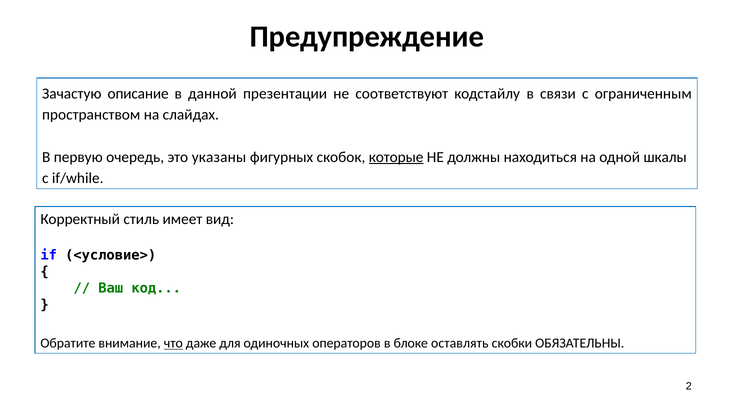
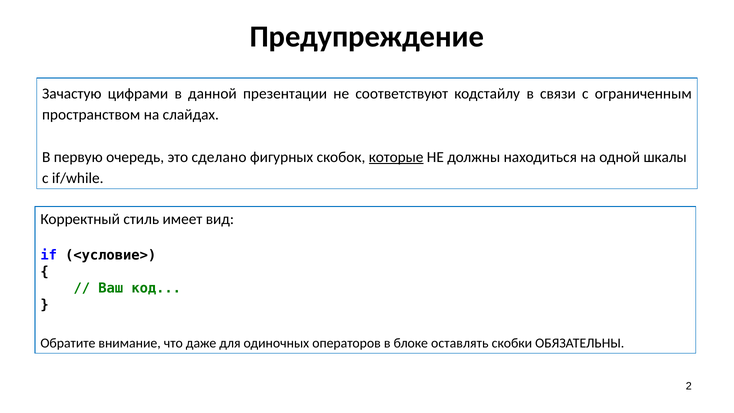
описание: описание -> цифрами (138, 94)
указаны: указаны -> сделано (219, 157)
что underline: present -> none (173, 343)
